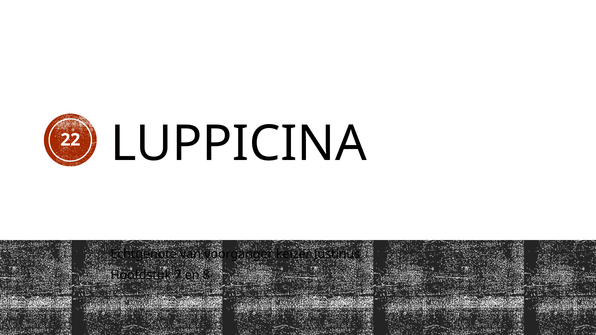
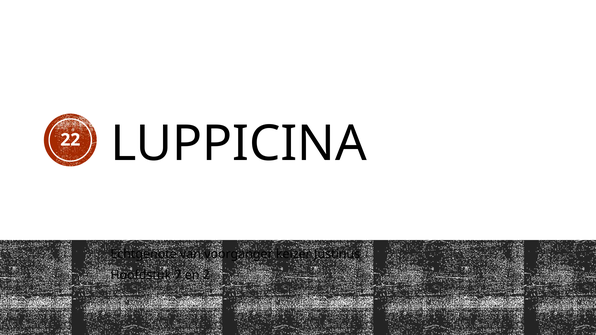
8: 8 -> 2 (206, 275)
